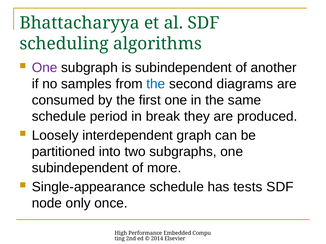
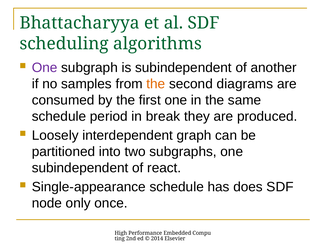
the colour: blue -> orange (156, 84)
more: more -> react (164, 168)
tests: tests -> does (248, 187)
